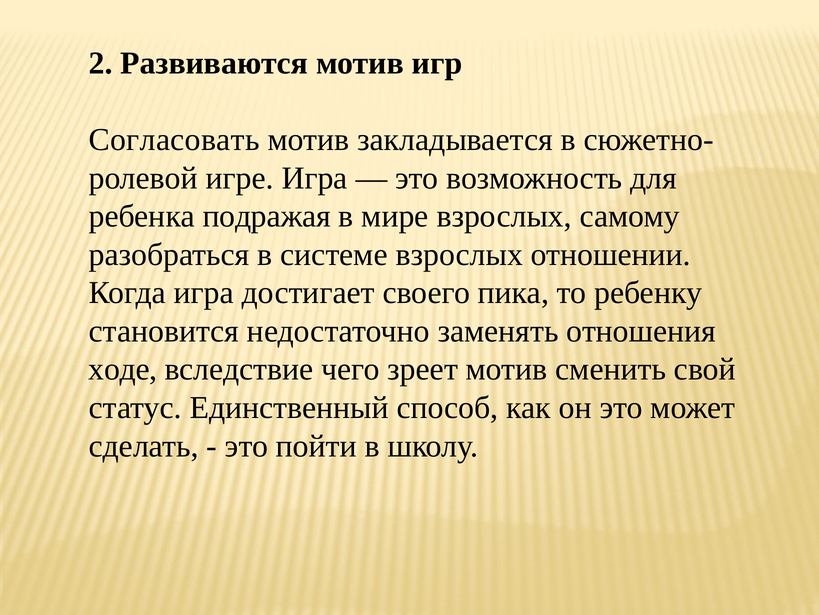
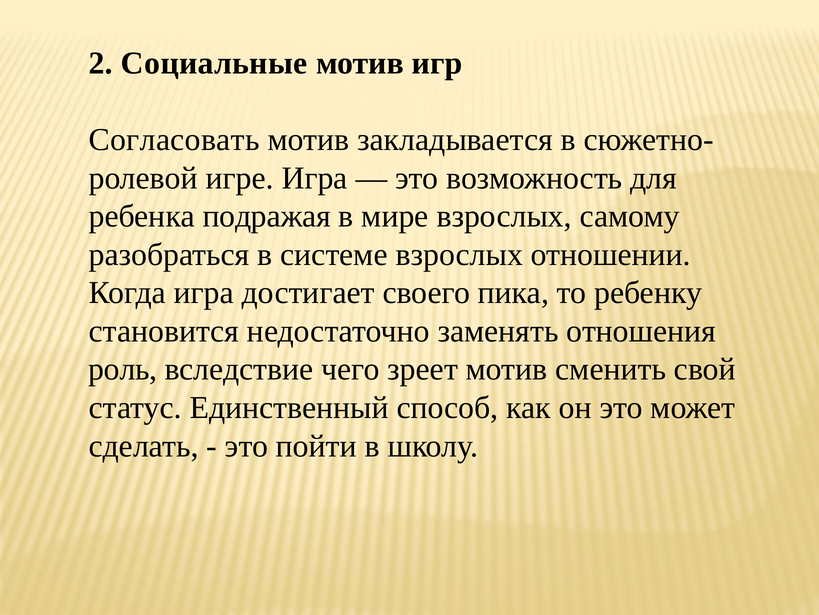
Развиваются: Развиваются -> Социальные (214, 63)
ходе: ходе -> роль (123, 369)
